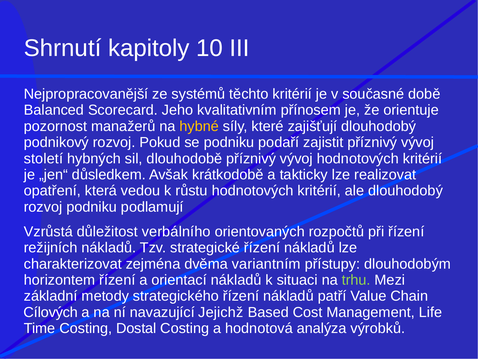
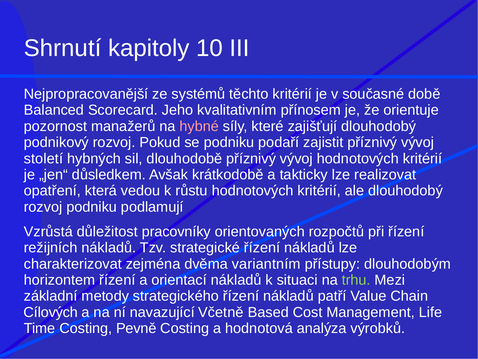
hybné colour: yellow -> pink (199, 126)
verbálního: verbálního -> pracovníky (176, 231)
Jejichž: Jejichž -> Včetně (221, 312)
Dostal: Dostal -> Pevně (136, 328)
